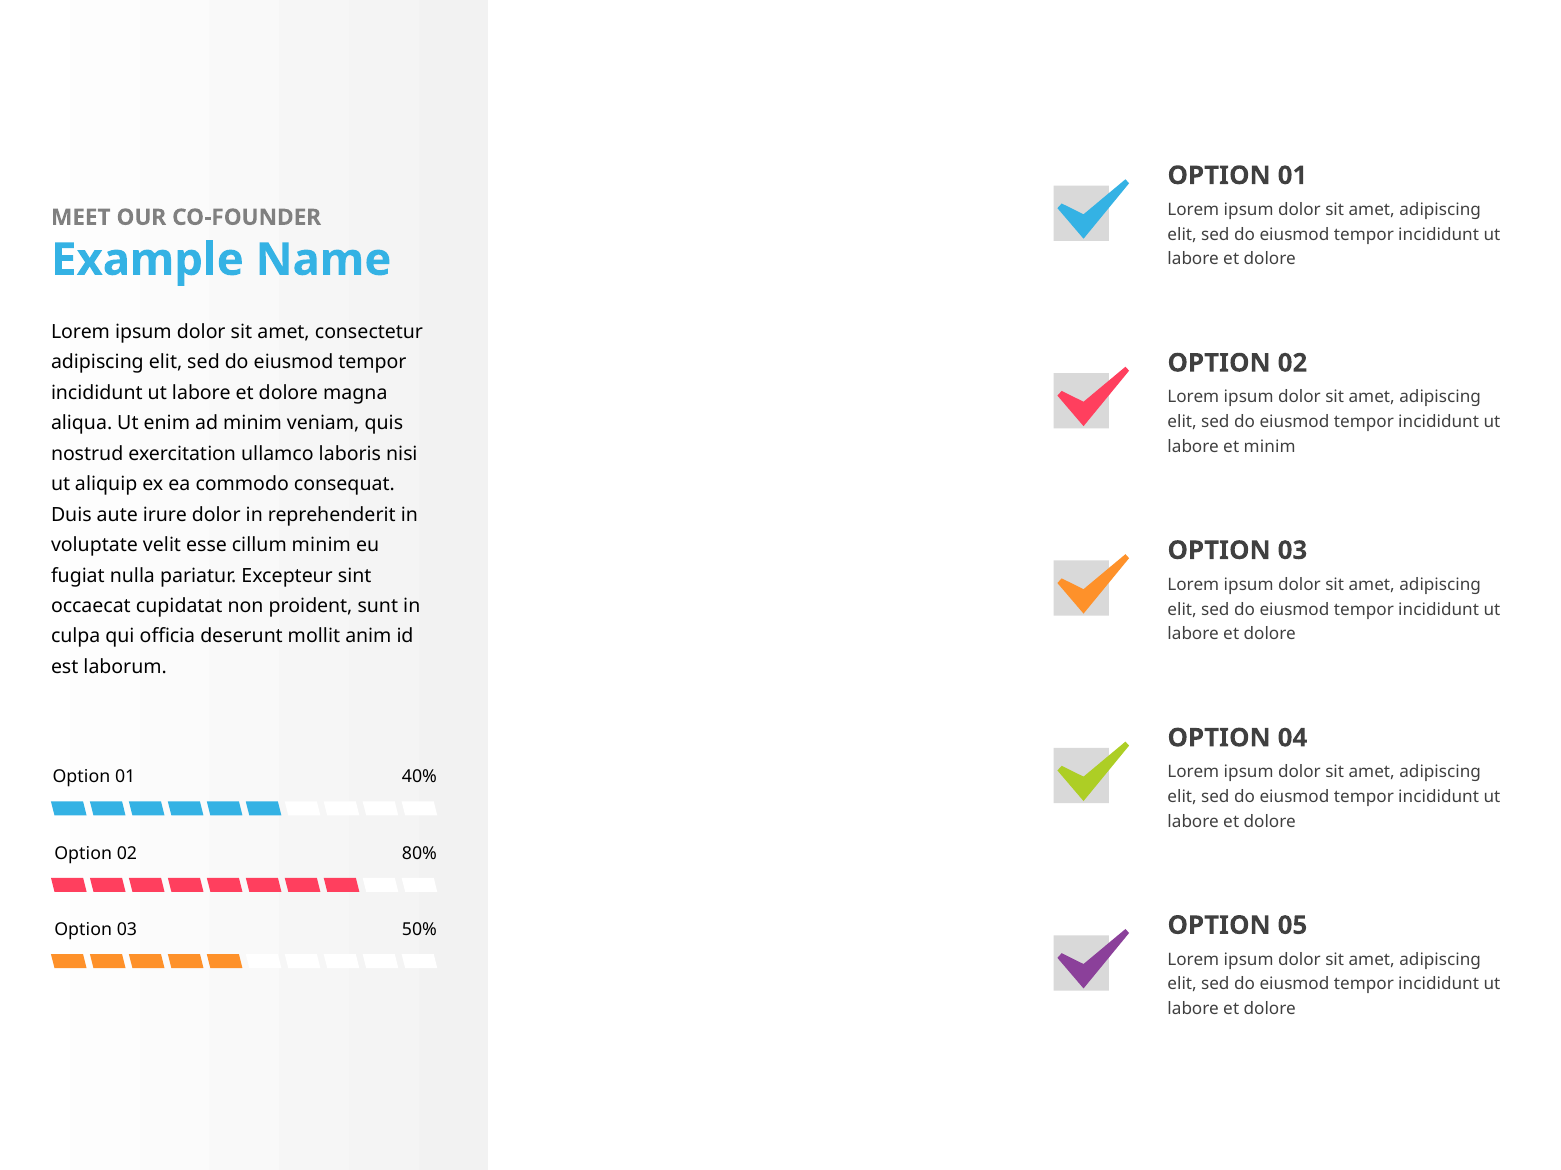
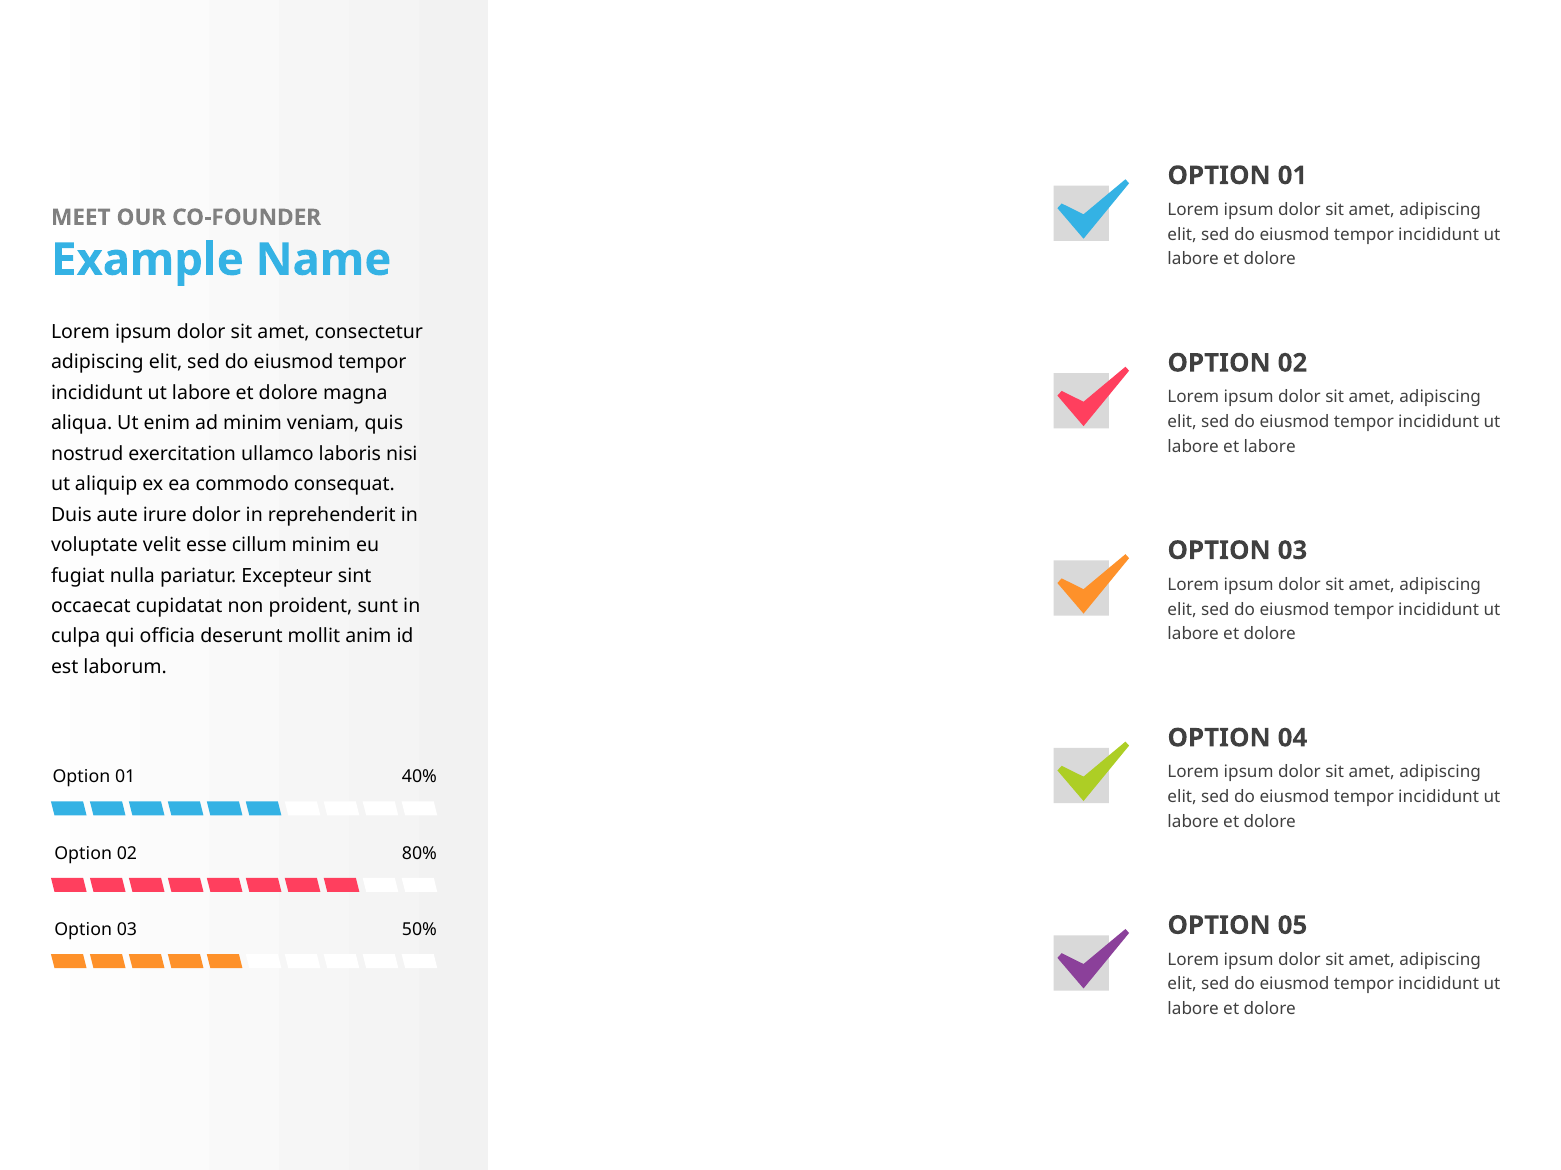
et minim: minim -> labore (1270, 447)
